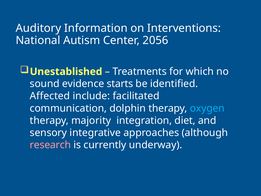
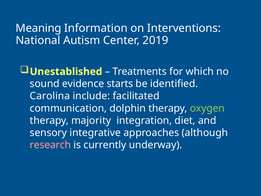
Auditory: Auditory -> Meaning (39, 28)
2056: 2056 -> 2019 (155, 40)
Affected: Affected -> Carolina (50, 96)
oxygen colour: light blue -> light green (207, 108)
